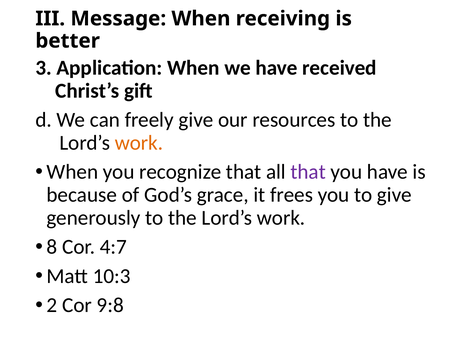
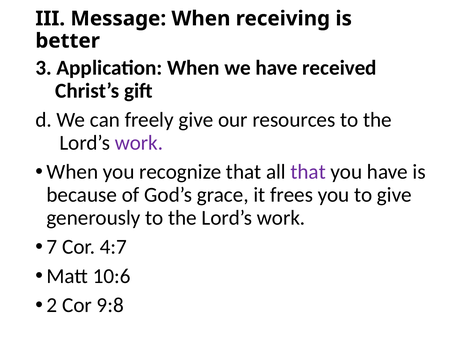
work colour: orange -> purple (139, 143)
8: 8 -> 7 (52, 247)
10:3: 10:3 -> 10:6 (112, 276)
